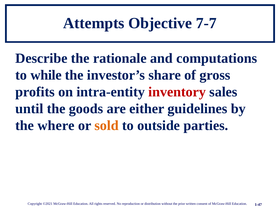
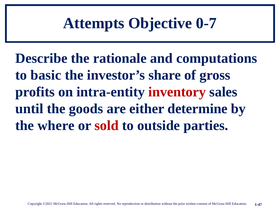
7-7: 7-7 -> 0-7 (206, 23)
while: while -> basic (46, 75)
guidelines: guidelines -> determine (198, 109)
sold colour: orange -> red (107, 126)
